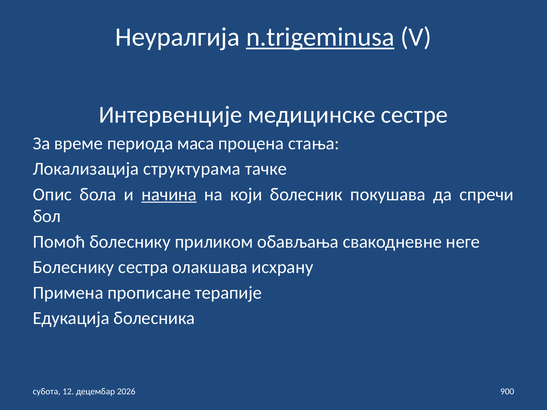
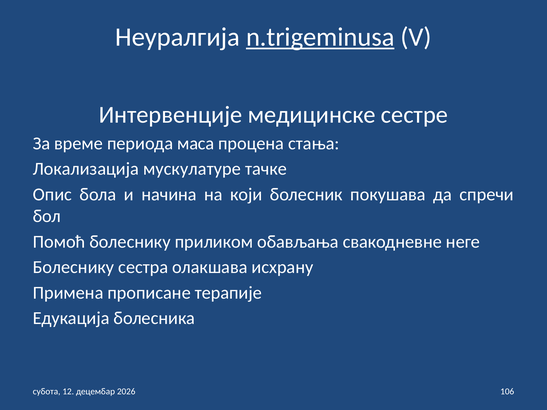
структурама: структурама -> мускулатуре (192, 169)
начина underline: present -> none (169, 195)
900: 900 -> 106 (507, 392)
